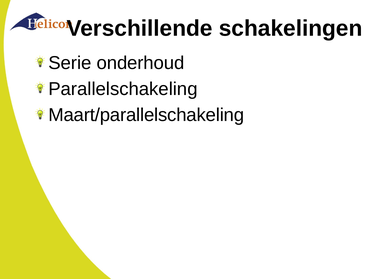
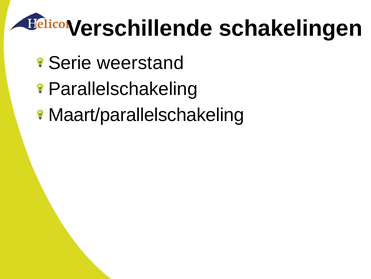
onderhoud: onderhoud -> weerstand (140, 63)
